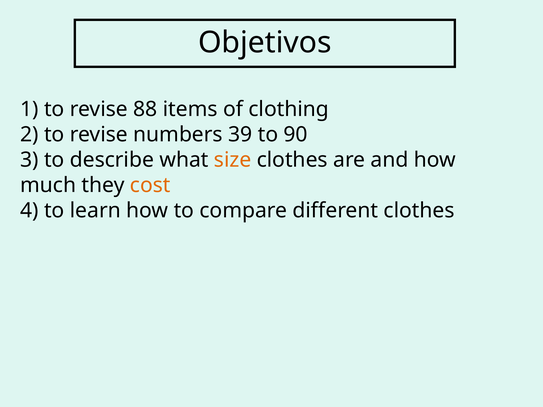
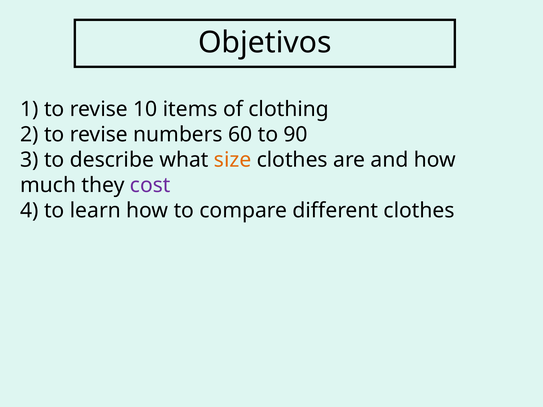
88: 88 -> 10 (145, 109)
39: 39 -> 60 (240, 135)
cost colour: orange -> purple (150, 185)
